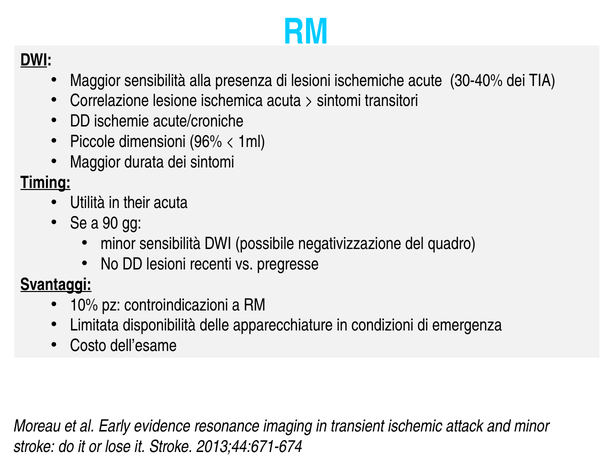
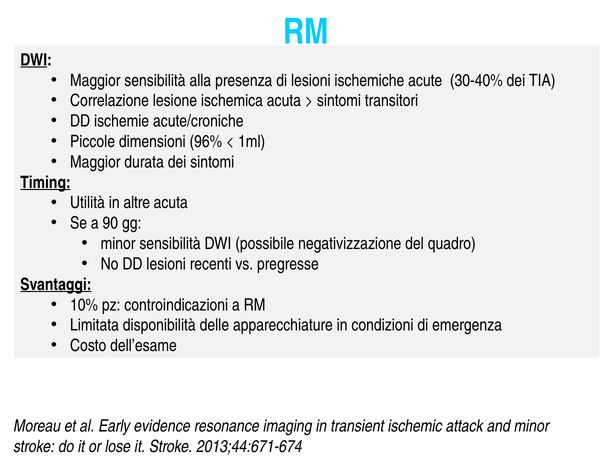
their: their -> altre (137, 203)
